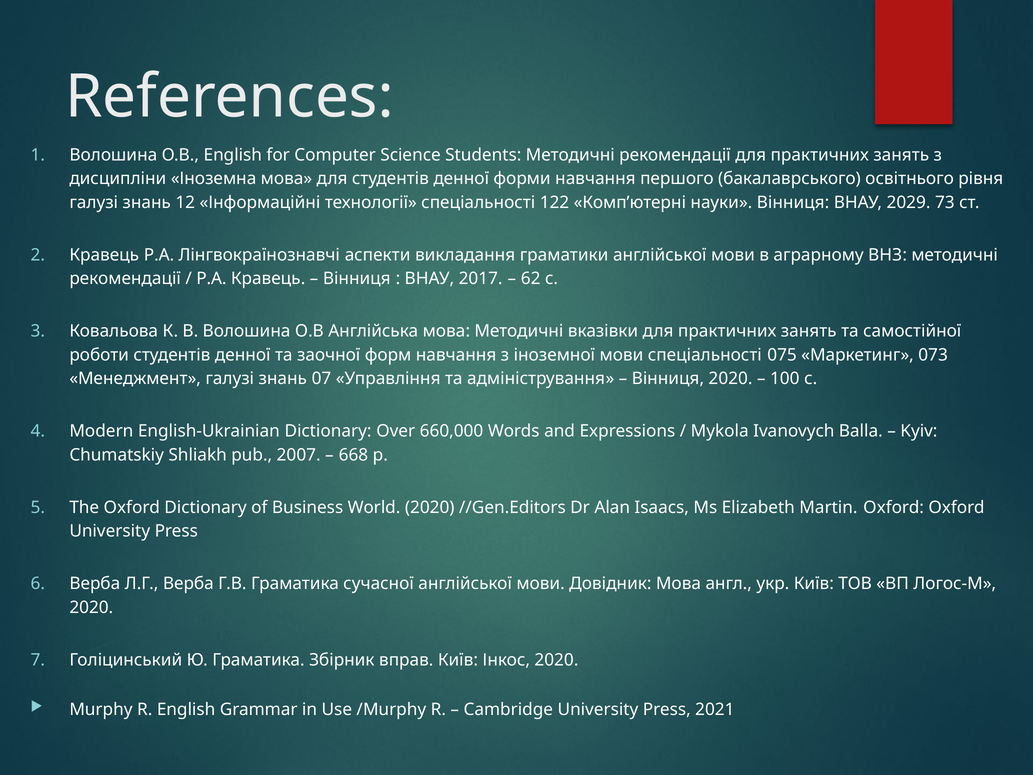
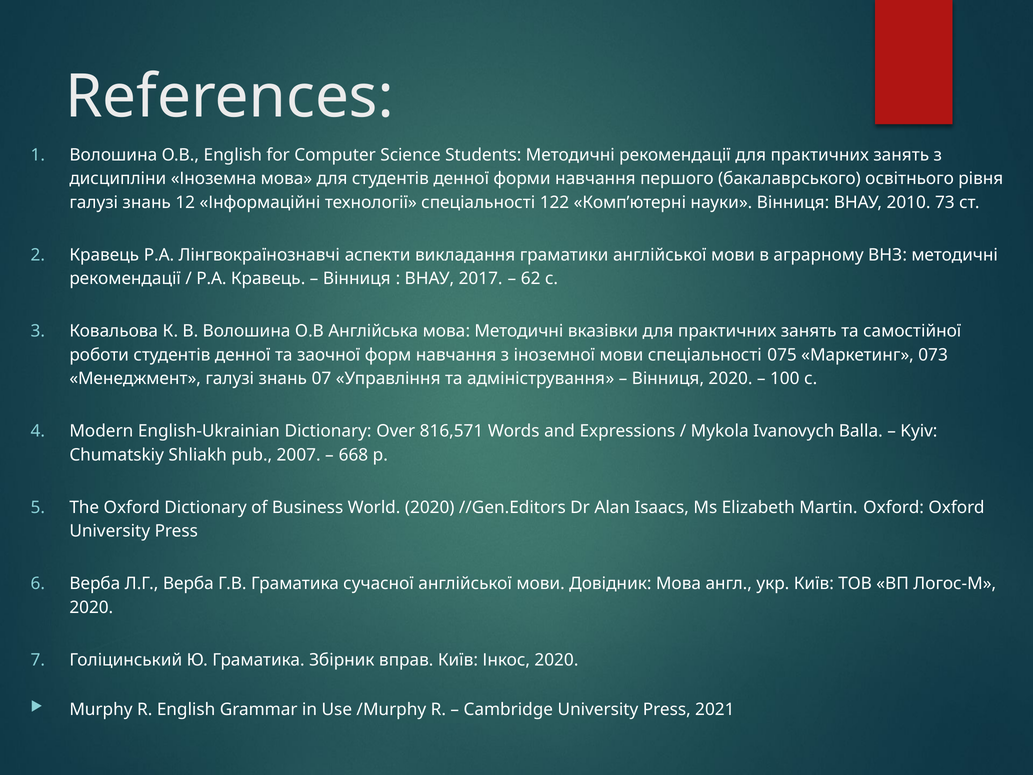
2029: 2029 -> 2010 (909, 202)
660,000: 660,000 -> 816,571 (452, 431)
